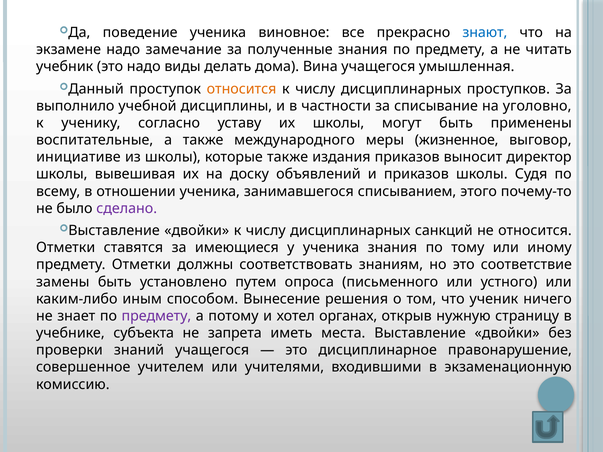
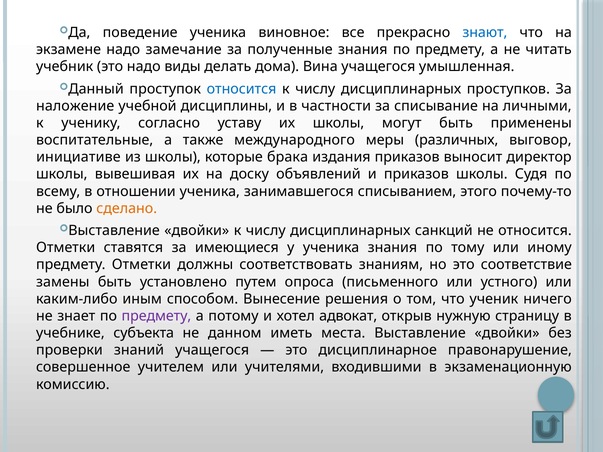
относится colour: orange -> blue (242, 89)
выполнило: выполнило -> наложение (75, 106)
уголовно: уголовно -> личными (537, 106)
жизненное: жизненное -> различных (457, 140)
которые также: также -> брака (288, 157)
сделано colour: purple -> orange (127, 209)
органах: органах -> адвокат (348, 316)
запрета: запрета -> данном (235, 333)
